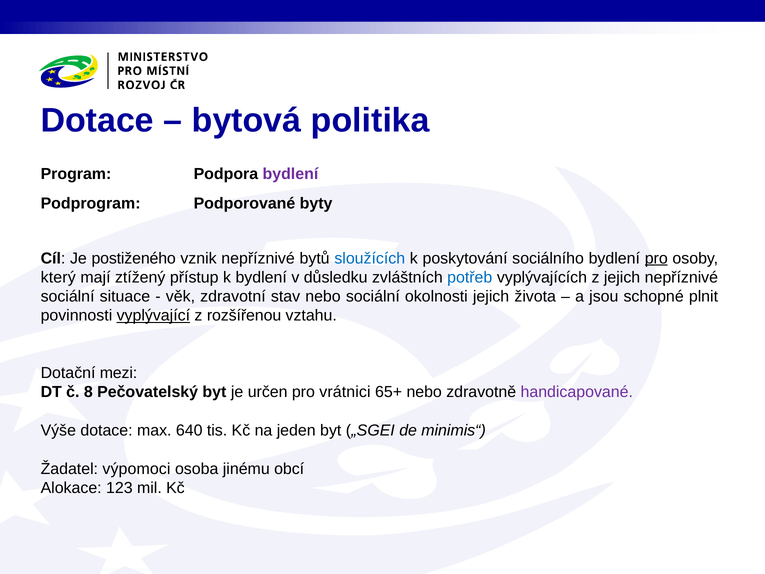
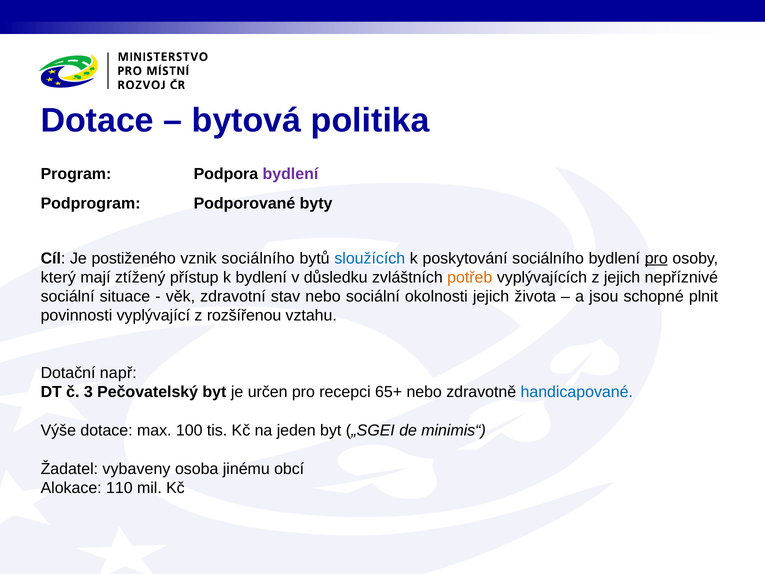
vznik nepříznivé: nepříznivé -> sociálního (258, 258)
potřeb colour: blue -> orange (470, 277)
vyplývající underline: present -> none (153, 316)
mezi: mezi -> např (118, 373)
8: 8 -> 3 (88, 392)
vrátnici: vrátnici -> recepci (345, 392)
handicapované colour: purple -> blue (577, 392)
640: 640 -> 100 (189, 430)
výpomoci: výpomoci -> vybaveny (136, 469)
123: 123 -> 110 (119, 488)
